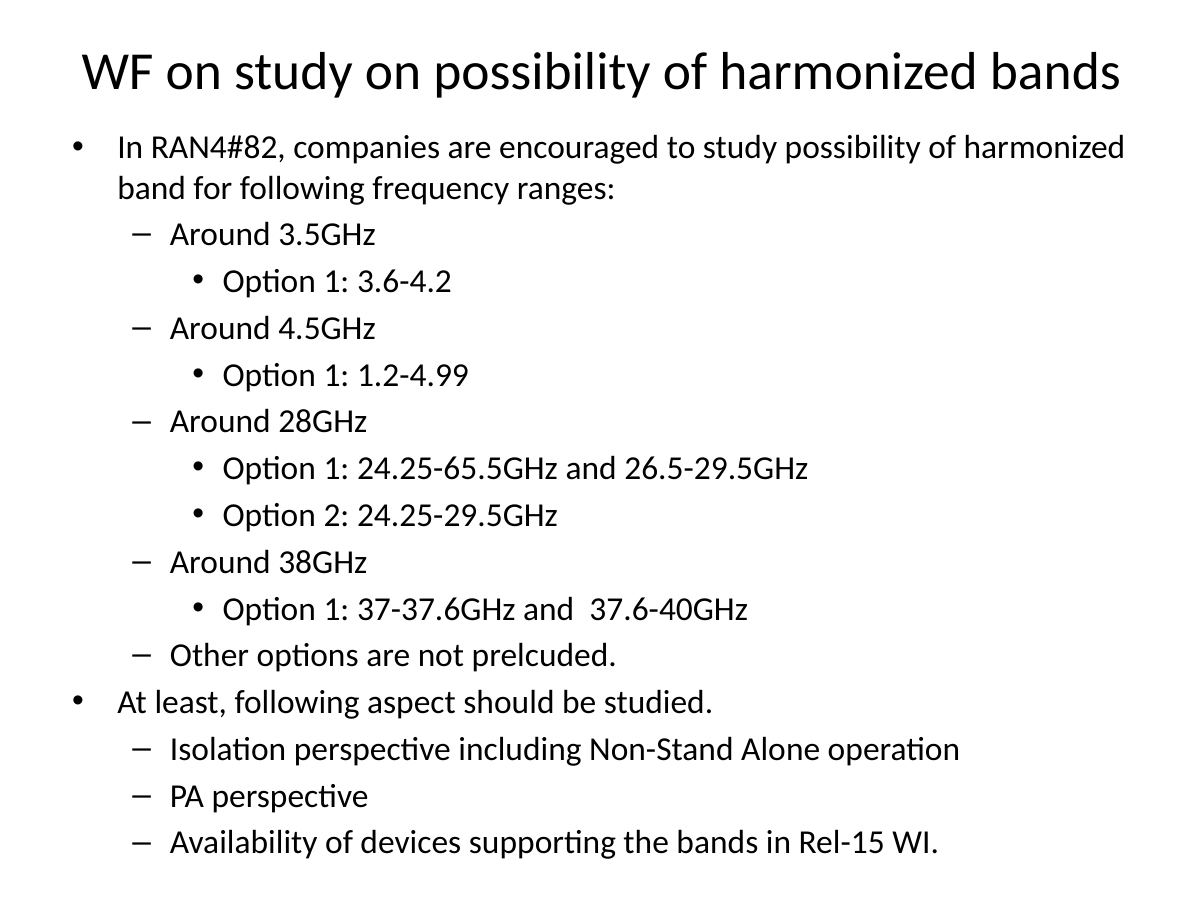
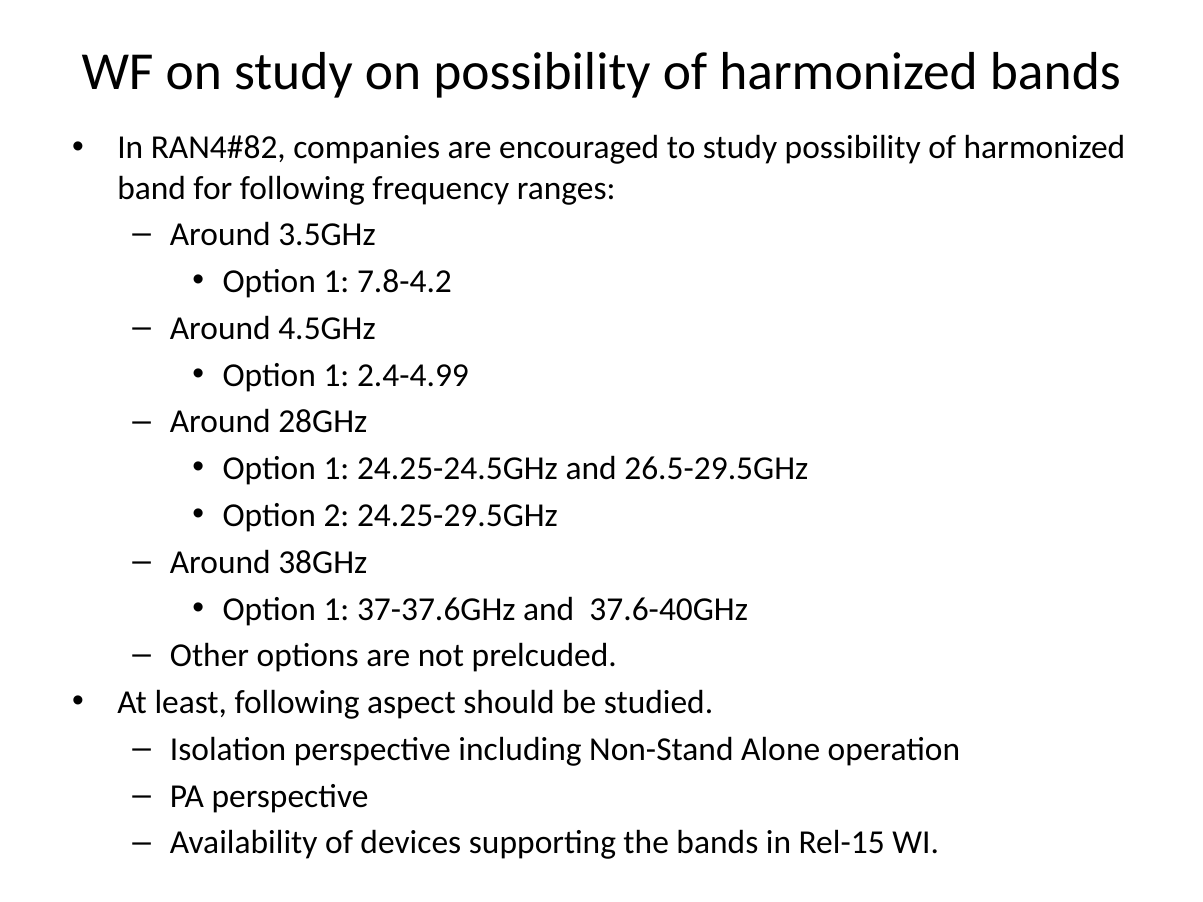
3.6-4.2: 3.6-4.2 -> 7.8-4.2 (404, 282)
1.2-4.99: 1.2-4.99 -> 2.4-4.99 (413, 375)
24.25-65.5GHz: 24.25-65.5GHz -> 24.25-24.5GHz (457, 469)
